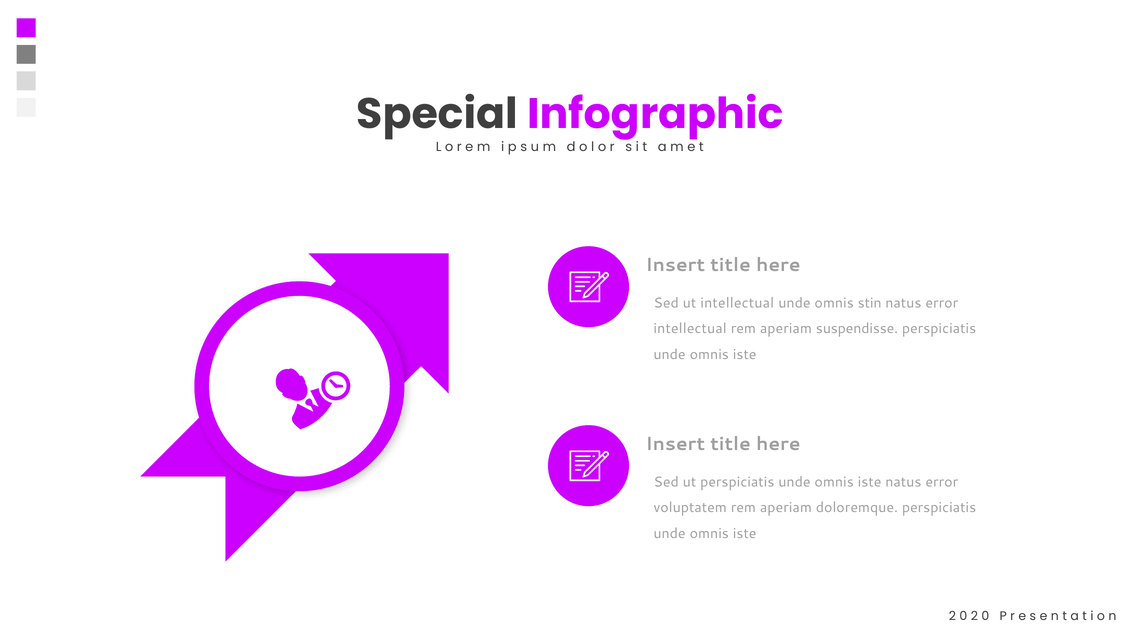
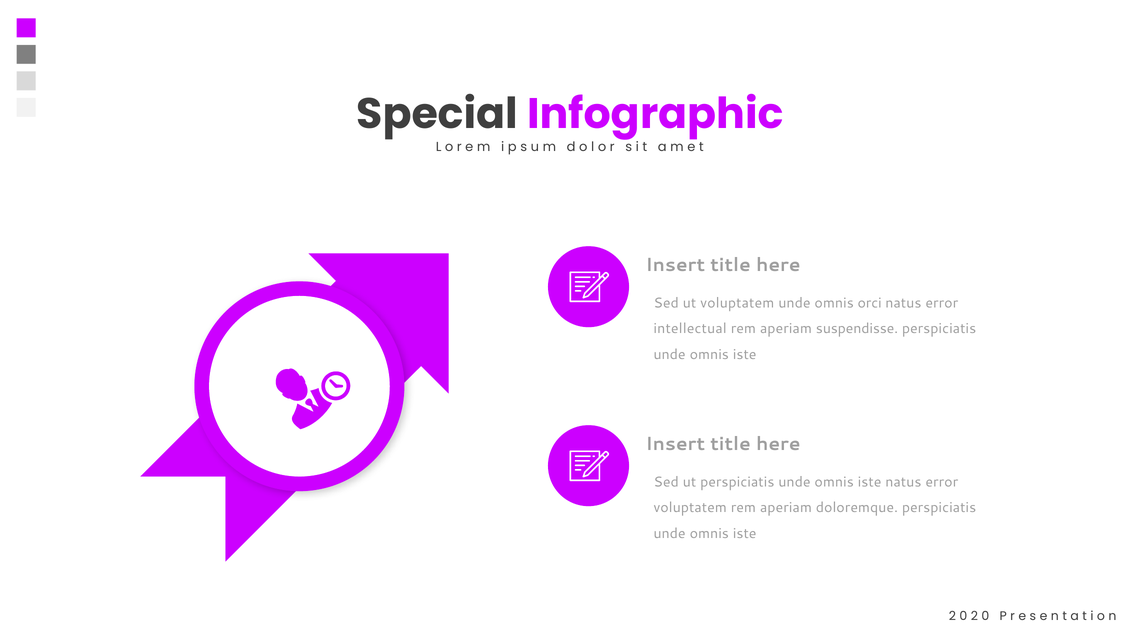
ut intellectual: intellectual -> voluptatem (737, 303)
stin: stin -> orci (870, 303)
